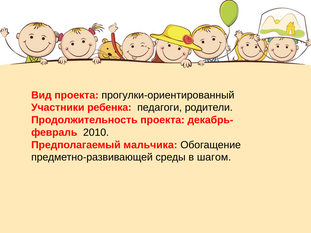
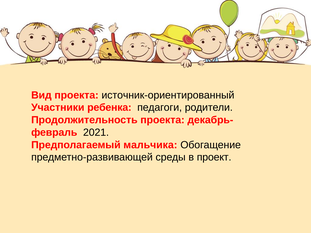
прогулки-ориентированный: прогулки-ориентированный -> источник-ориентированный (168, 95)
2010: 2010 -> 2021 (96, 133)
шагом: шагом -> проект (214, 157)
